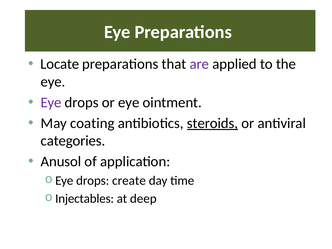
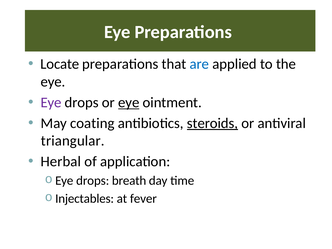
are colour: purple -> blue (199, 64)
eye underline: none -> present (129, 102)
categories: categories -> triangular (73, 141)
Anusol: Anusol -> Herbal (61, 162)
create: create -> breath (129, 181)
deep: deep -> fever (143, 199)
